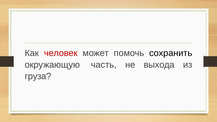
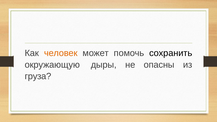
человек colour: red -> orange (61, 53)
часть: часть -> дыры (104, 65)
выхода: выхода -> опасны (159, 65)
